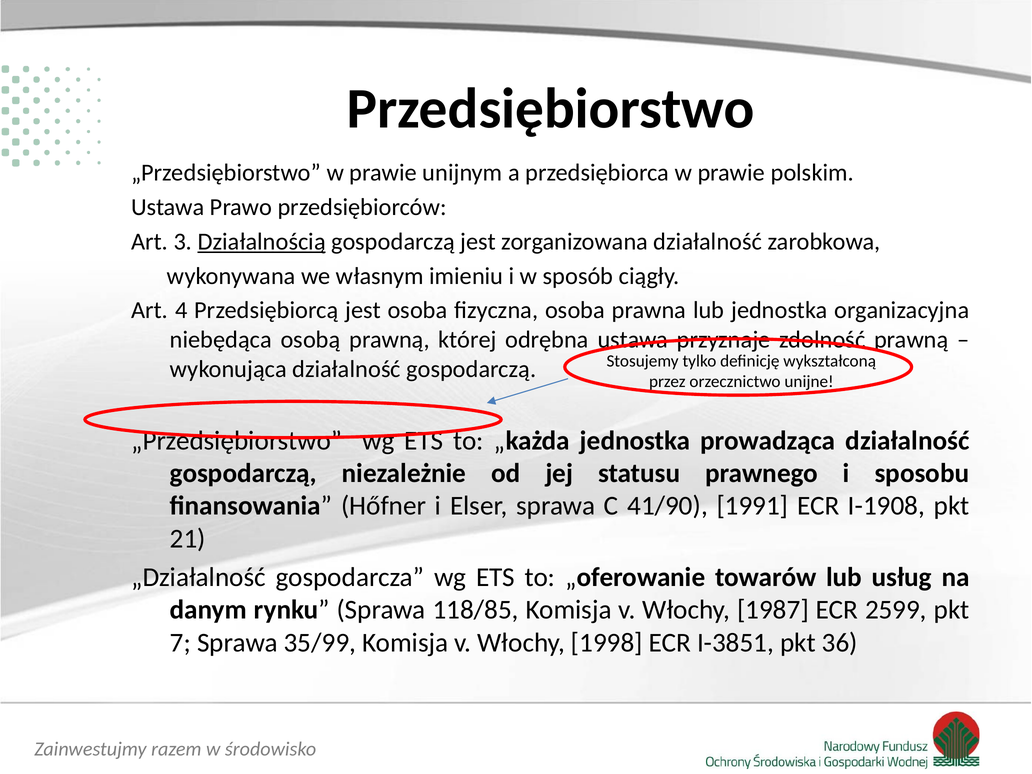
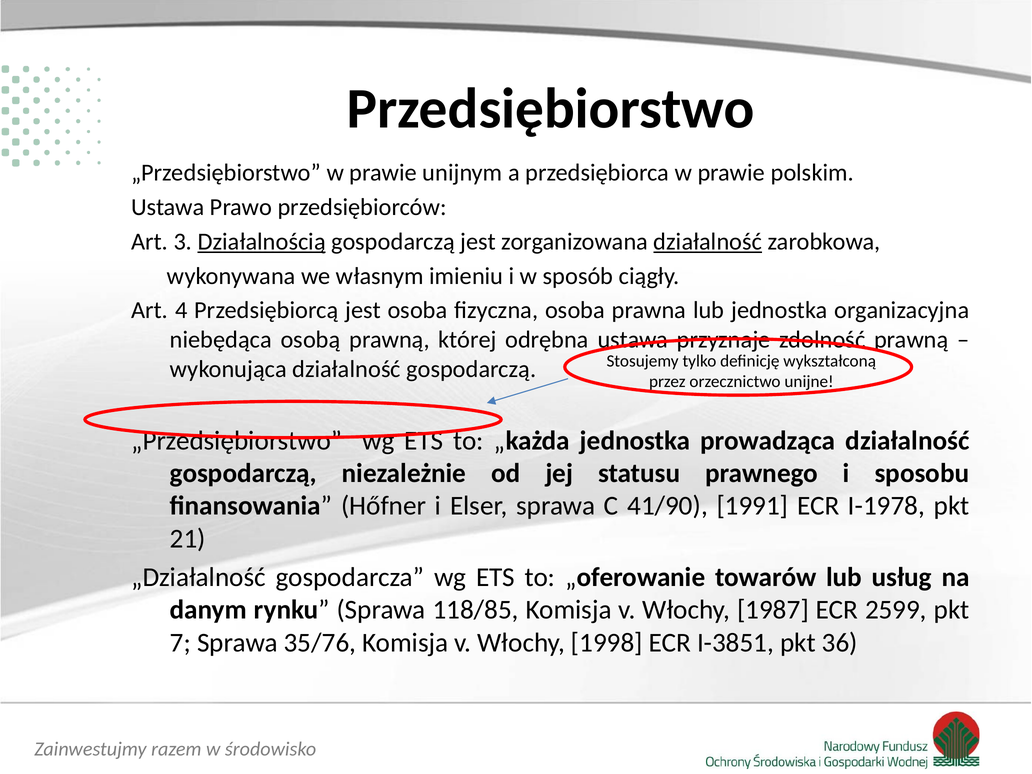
działalność underline: none -> present (708, 242)
I-1908: I-1908 -> I-1978 (886, 506)
35/99: 35/99 -> 35/76 (320, 643)
